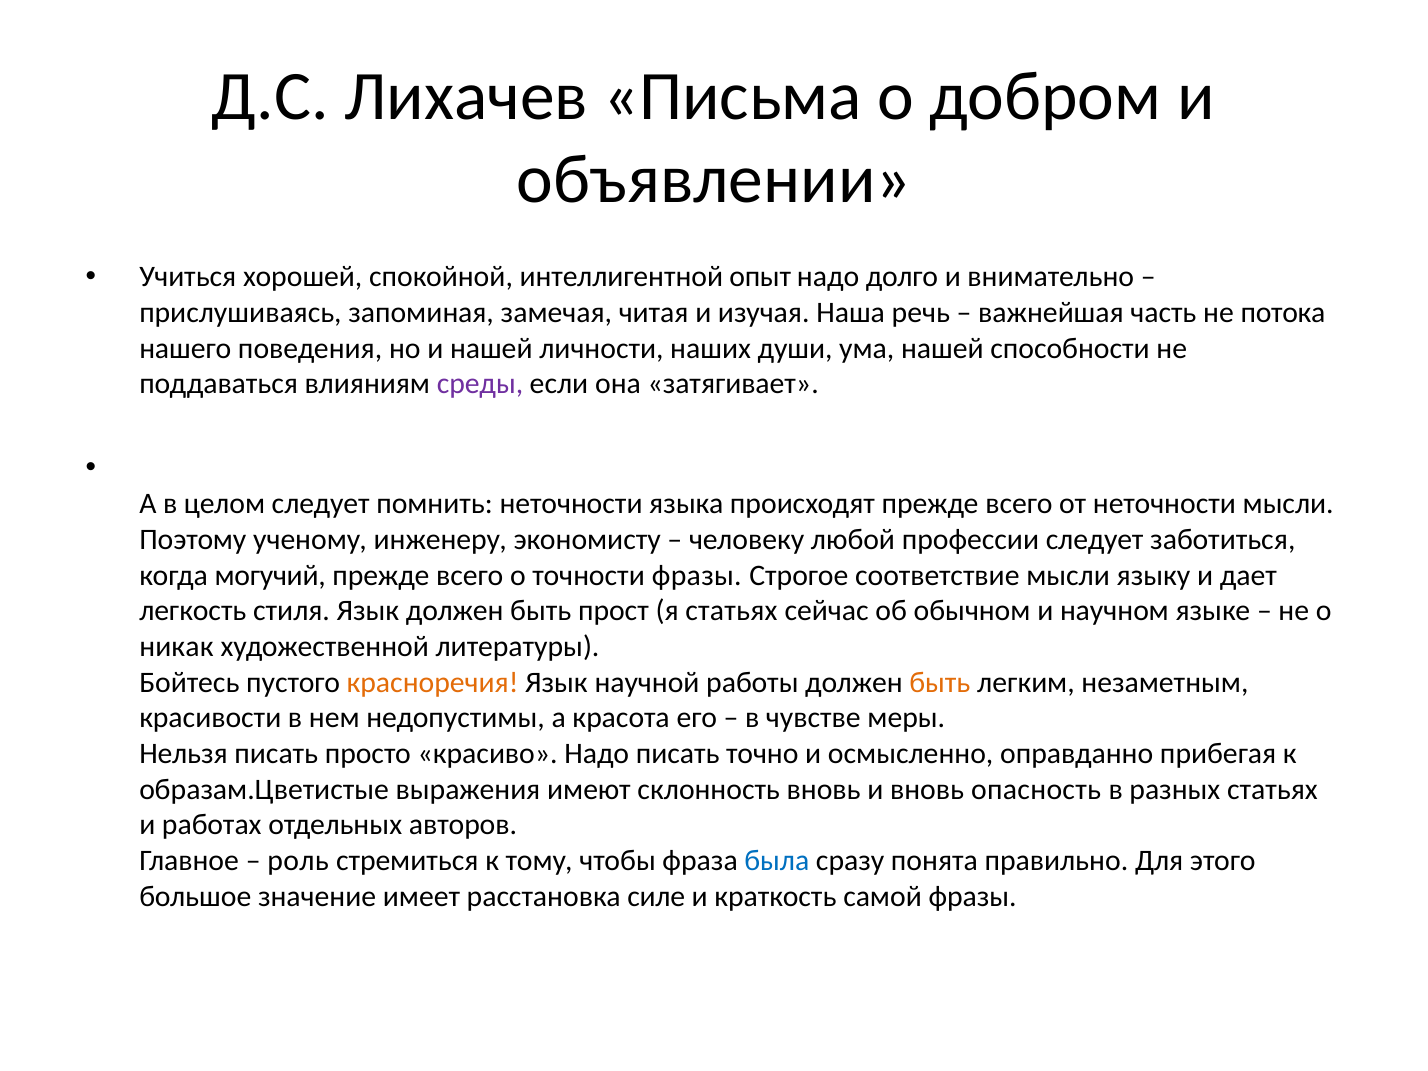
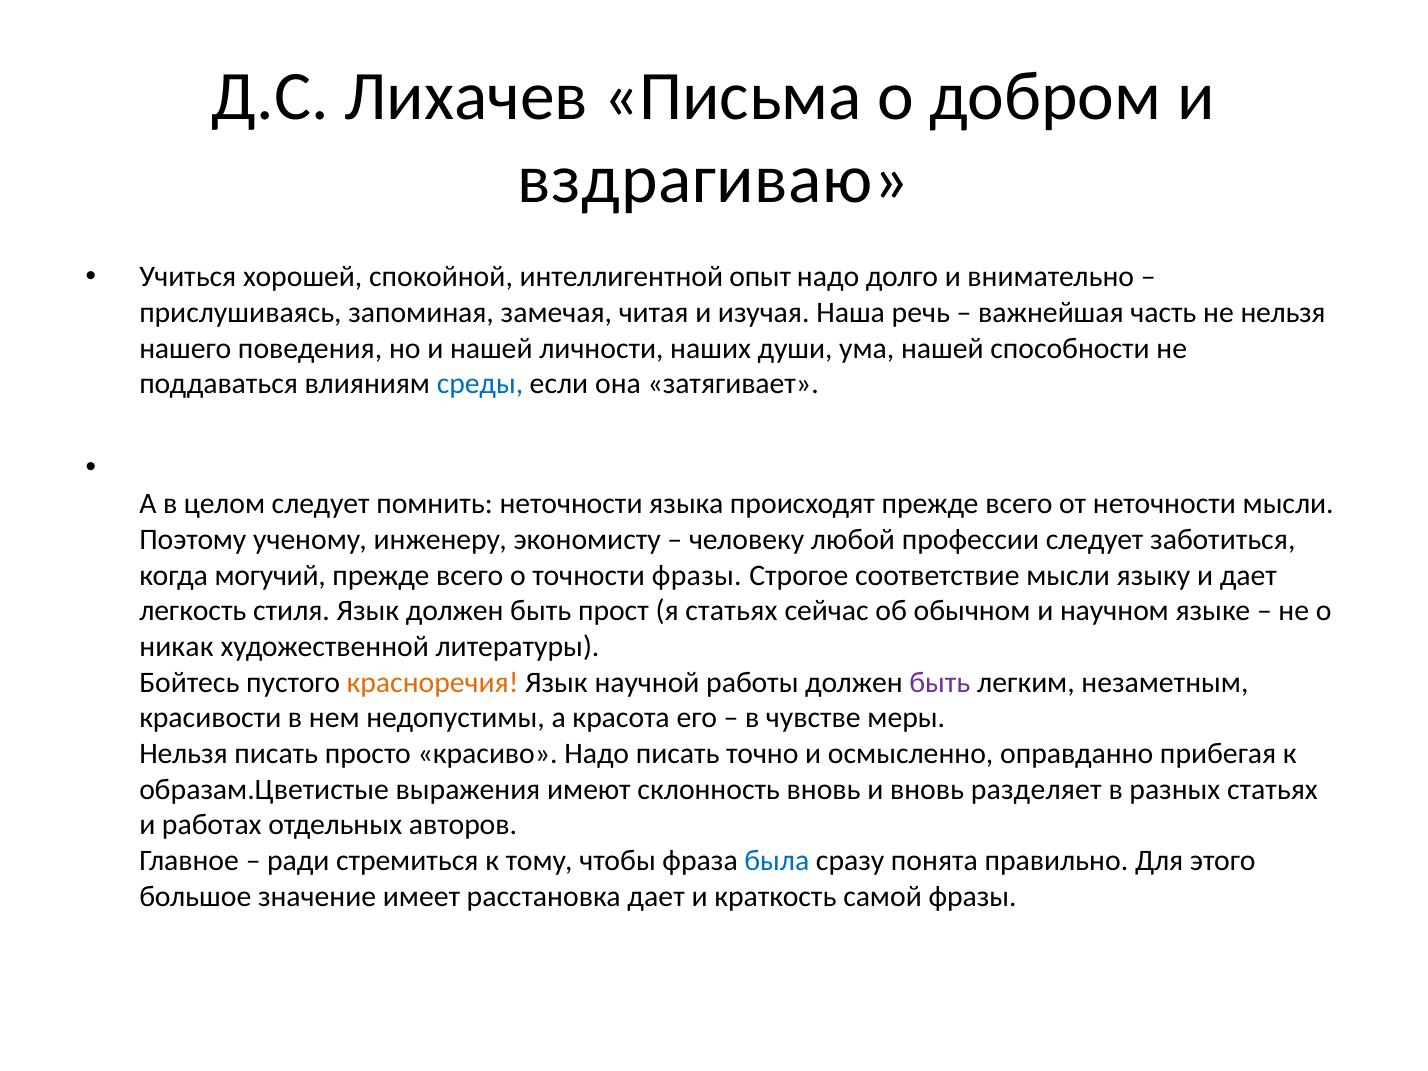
объявлении: объявлении -> вздрагиваю (713, 180)
не потока: потока -> нельзя (1283, 313)
среды colour: purple -> blue (480, 384)
быть colour: orange -> purple (940, 682)
опасность: опасность -> разделяет (1036, 789)
роль: роль -> ради (298, 861)
расстановка силе: силе -> дает (656, 897)
